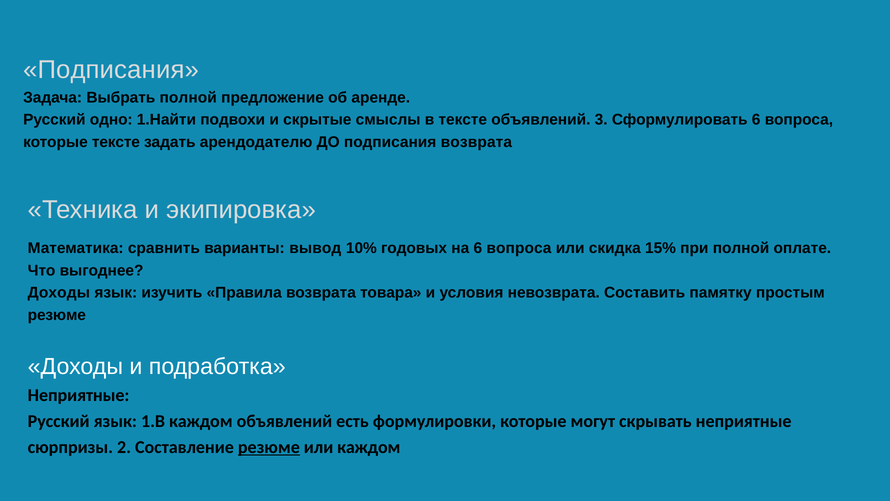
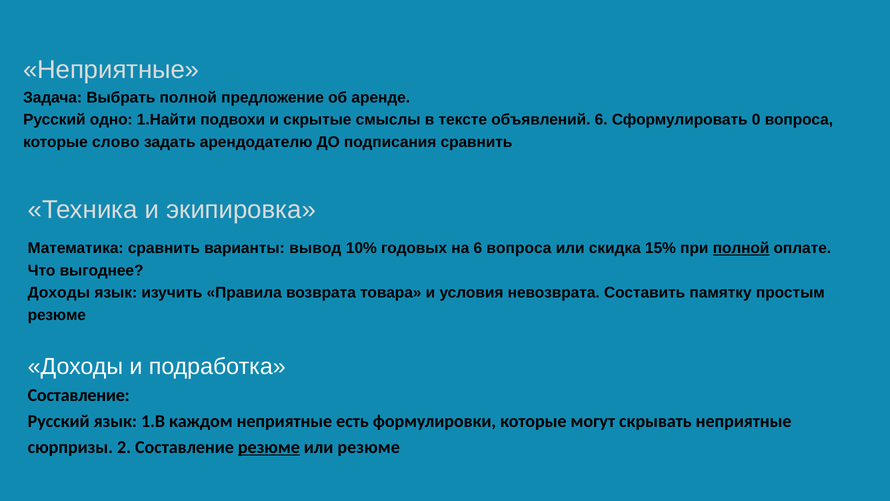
Подписания: Подписания -> Неприятные (111, 70)
объявлений 3: 3 -> 6 (601, 120)
Сформулировать 6: 6 -> 0 (756, 120)
которые тексте: тексте -> слово (116, 142)
подписания возврата: возврата -> сравнить (476, 142)
полной underline: none -> present (741, 248)
Неприятные: Неприятные -> Составление (79, 395)
каждом объявлений: объявлений -> неприятные (284, 421)
или каждом: каждом -> резюме (369, 447)
